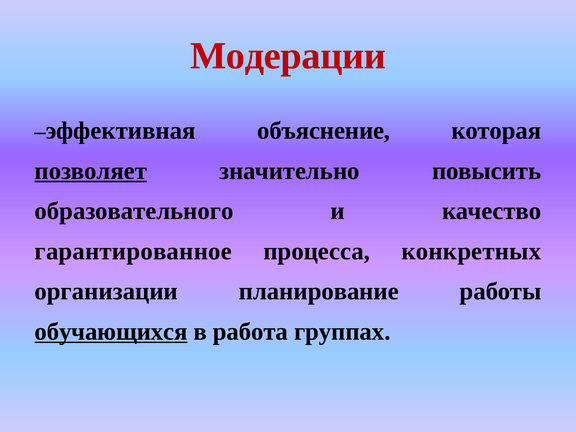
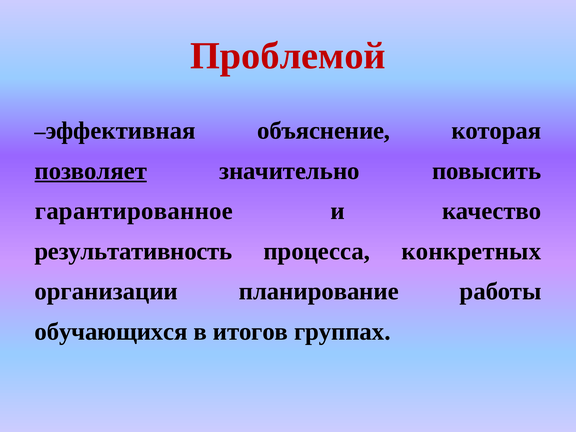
Модерации: Модерации -> Проблемой (288, 56)
образовательного: образовательного -> гарантированное (134, 211)
гарантированное: гарантированное -> результативность (133, 251)
обучающихся underline: present -> none (111, 332)
работа: работа -> итогов (250, 332)
